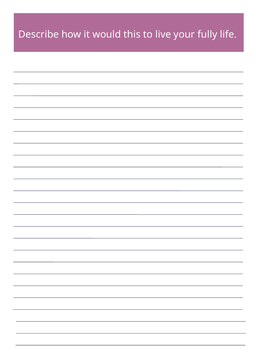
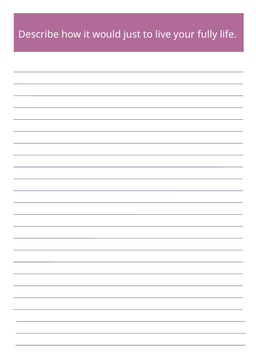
this: this -> just (132, 34)
